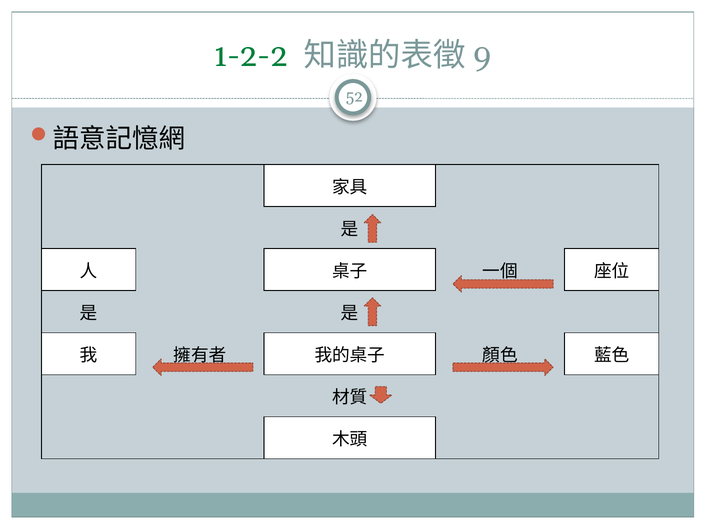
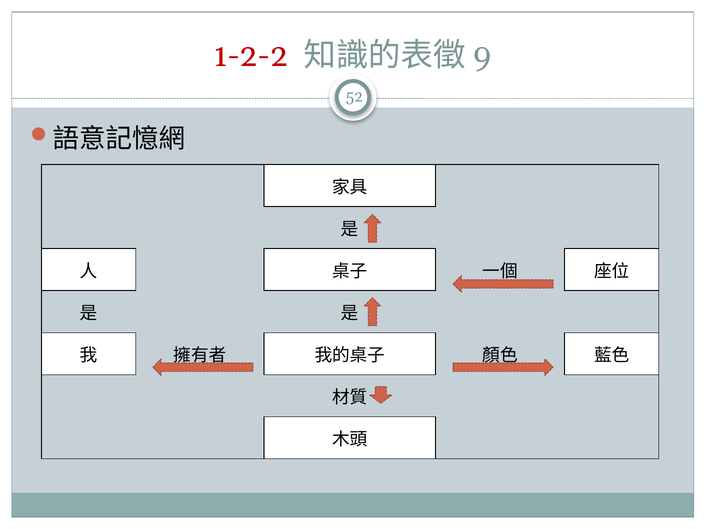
1-2-2 colour: green -> red (251, 56)
